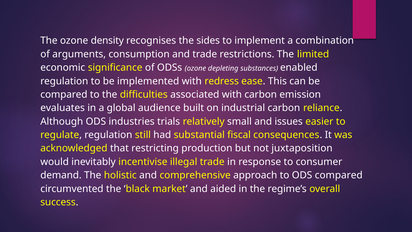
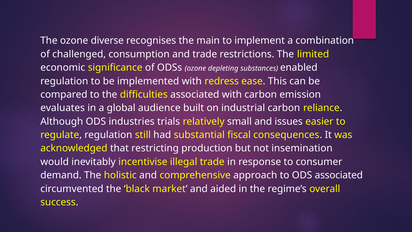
density: density -> diverse (107, 41)
sides: sides -> main (208, 41)
arguments: arguments -> challenged (79, 54)
juxtaposition: juxtaposition -> insemination (302, 148)
ODS compared: compared -> associated (339, 175)
